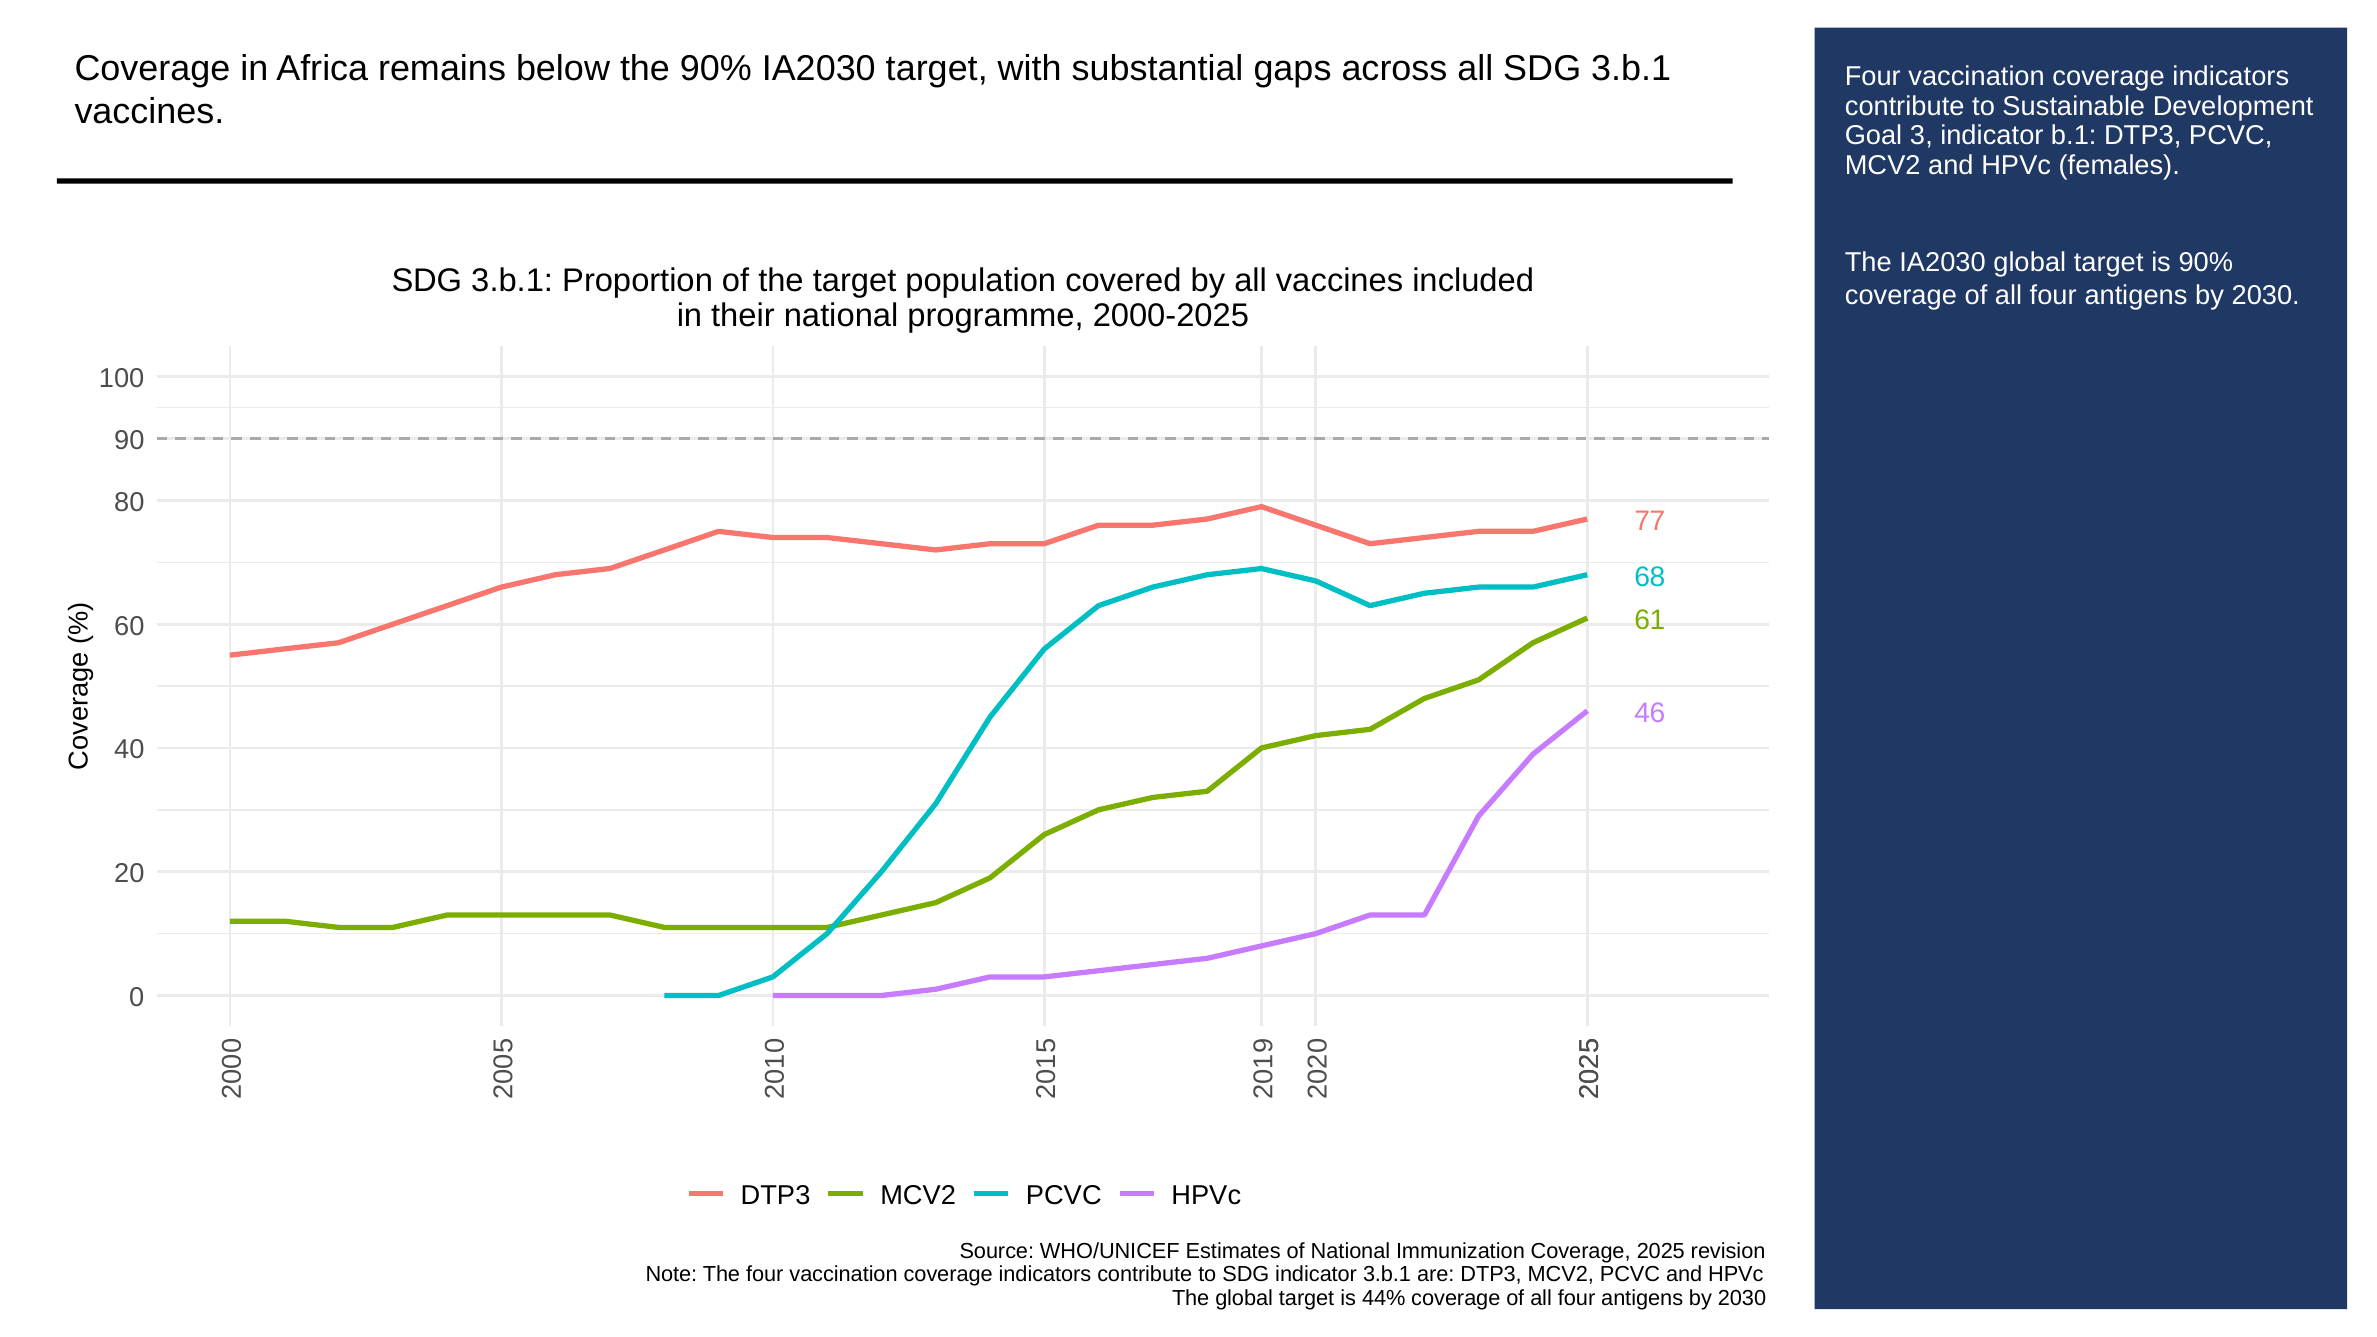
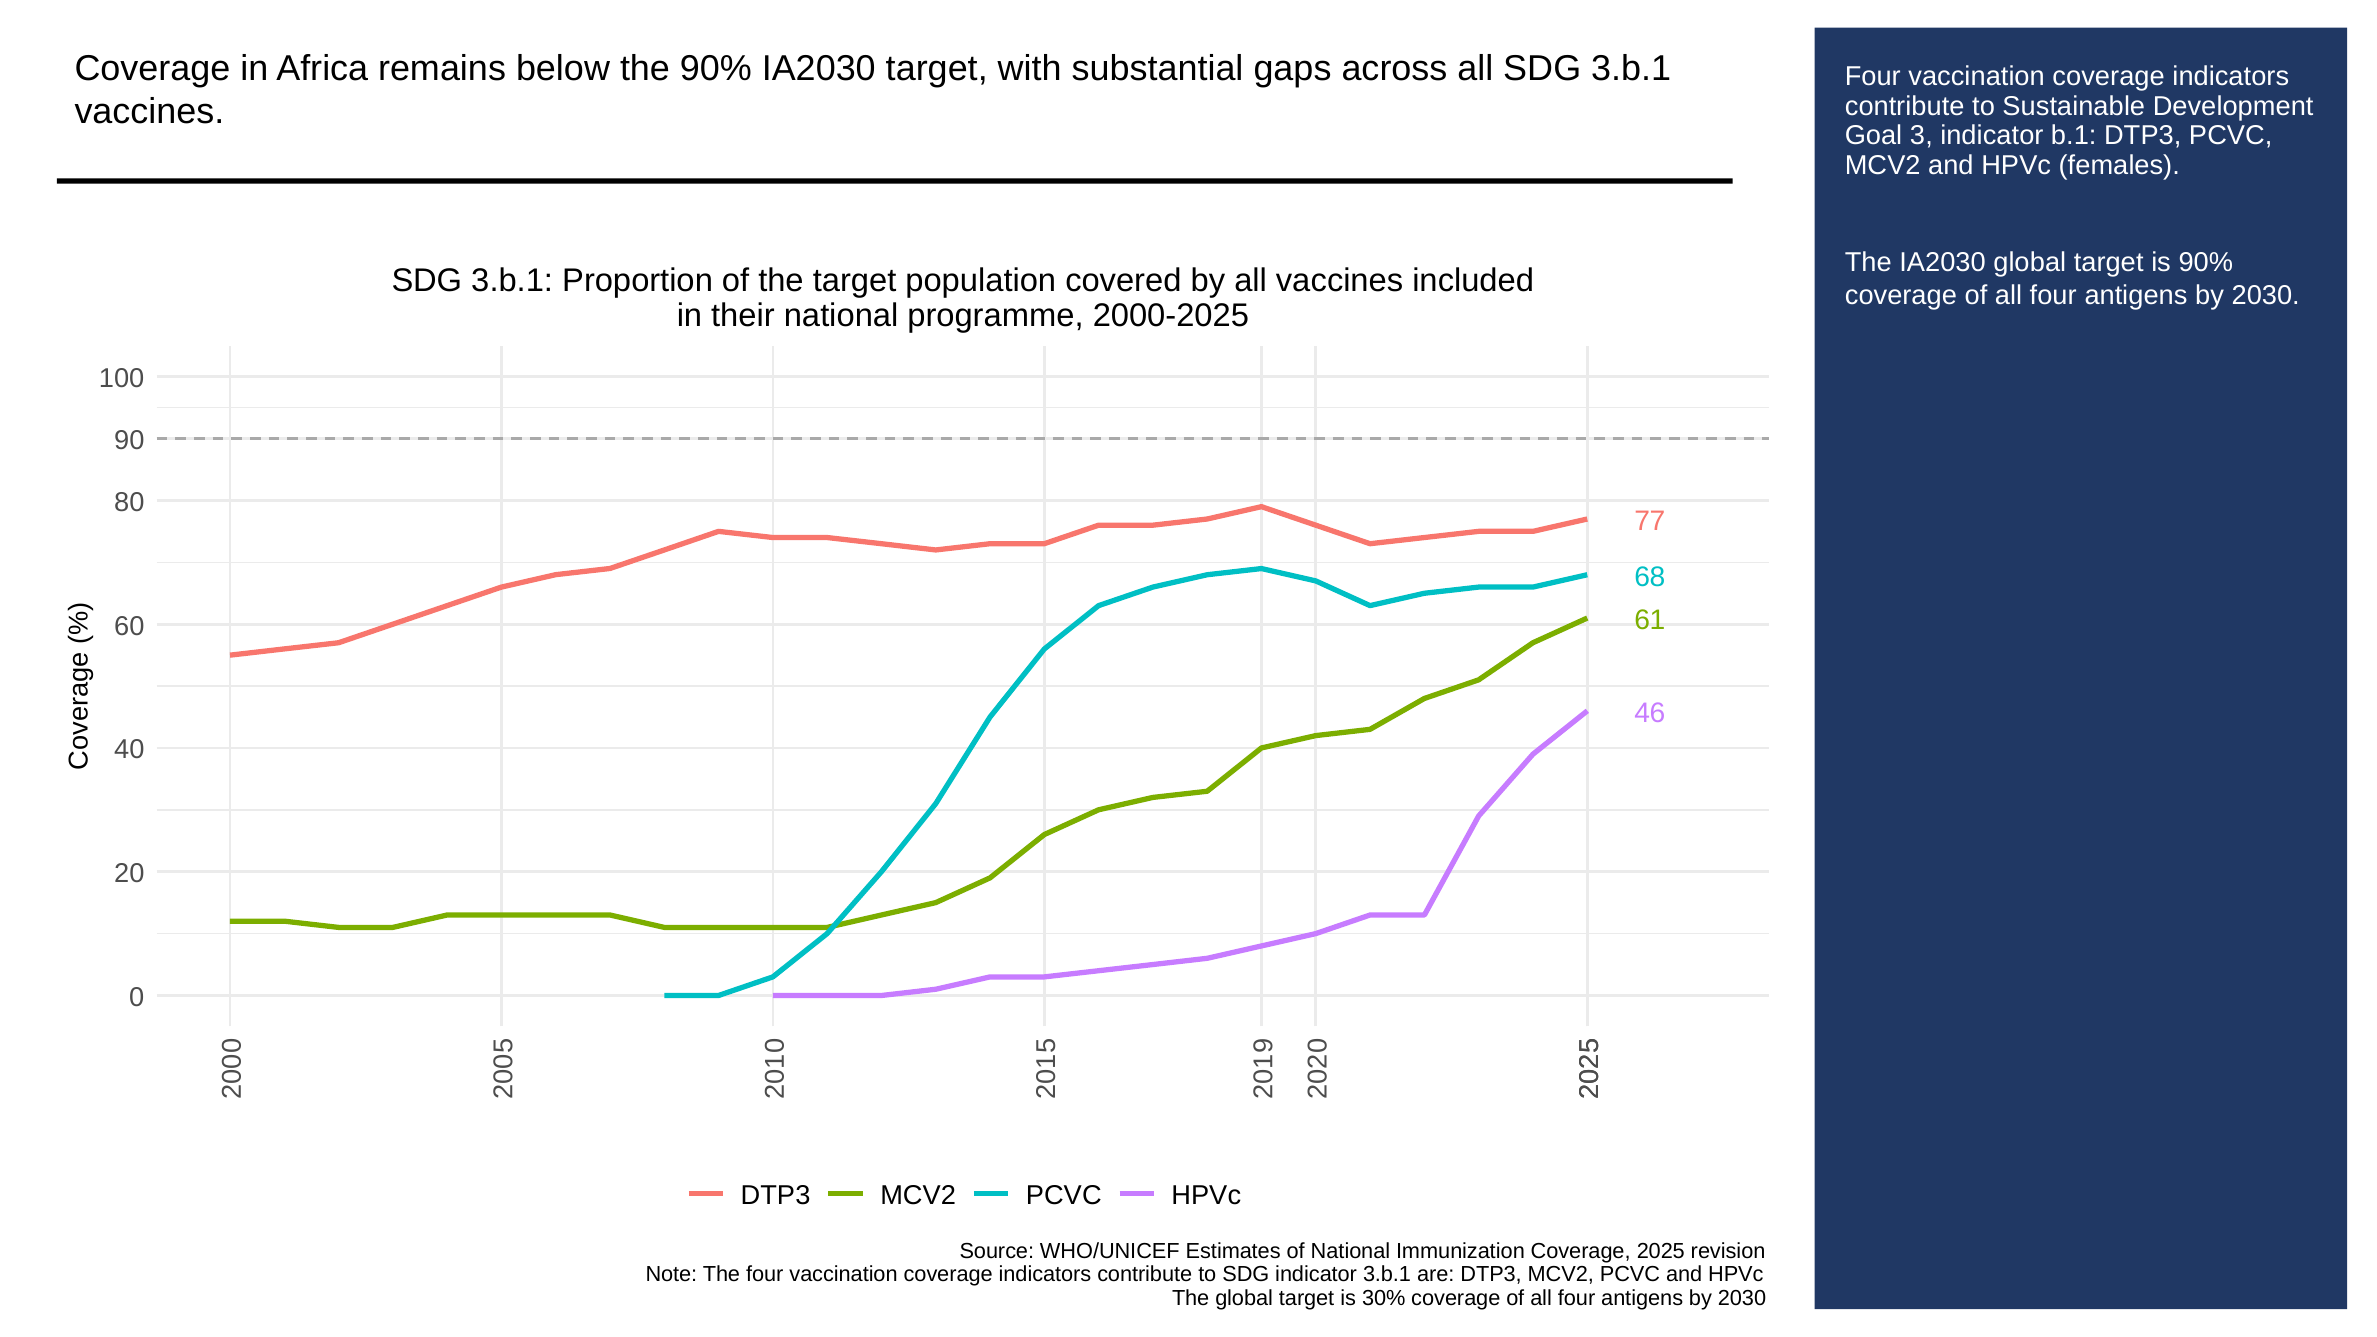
44%: 44% -> 30% (1384, 1298)
